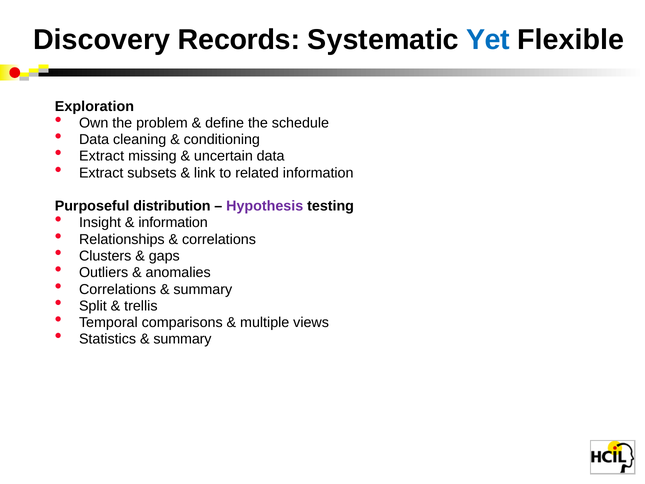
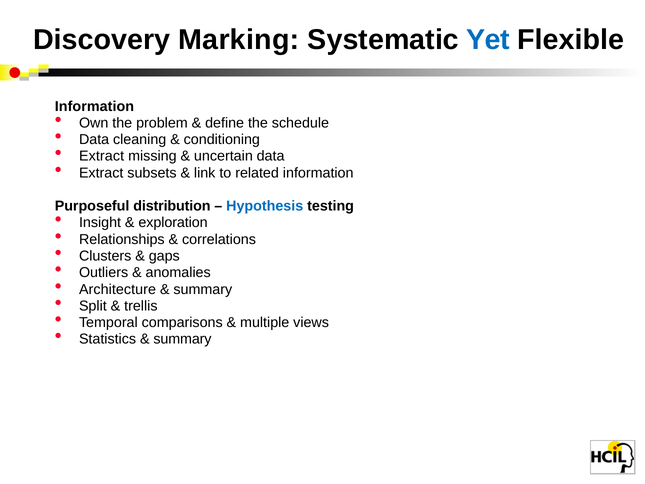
Records: Records -> Marking (239, 40)
Exploration: Exploration -> Information (94, 106)
Hypothesis colour: purple -> blue (265, 206)
information: information -> exploration (173, 223)
Correlations: Correlations -> Architecture (118, 289)
